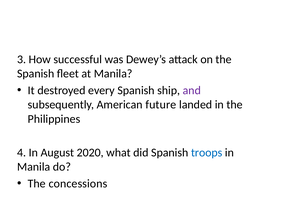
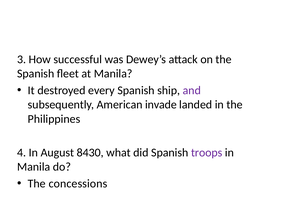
future: future -> invade (161, 105)
2020: 2020 -> 8430 (90, 152)
troops colour: blue -> purple (207, 152)
